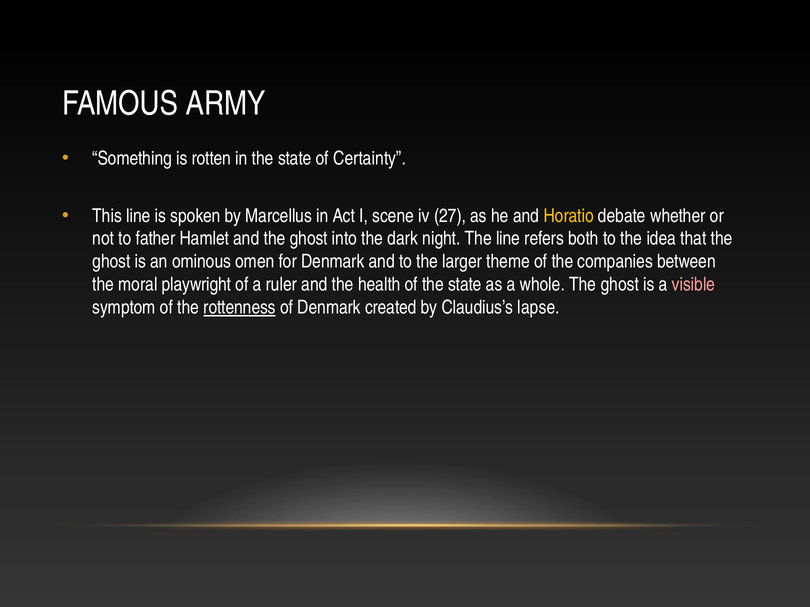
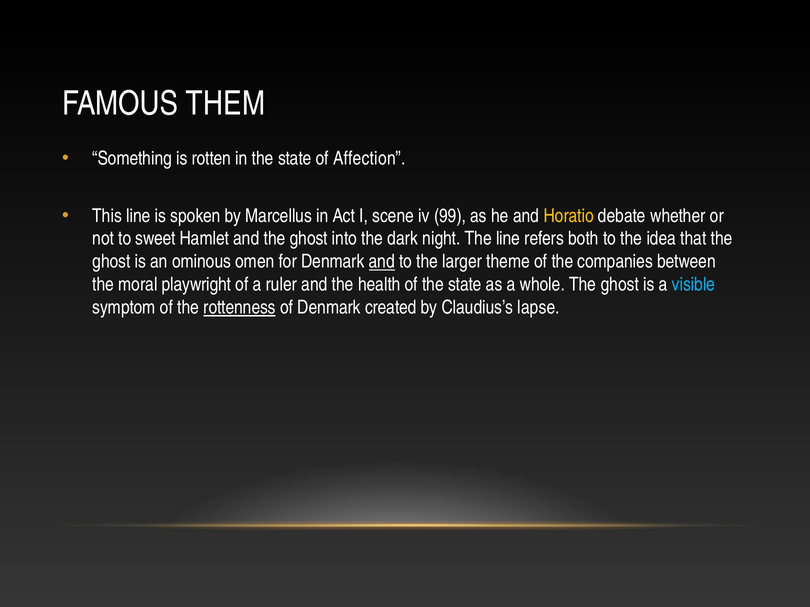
ARMY: ARMY -> THEM (226, 104)
Certainty: Certainty -> Affection (369, 159)
27: 27 -> 99 (450, 216)
father: father -> sweet (156, 239)
and underline: none -> present (382, 262)
visible colour: pink -> light blue (694, 285)
